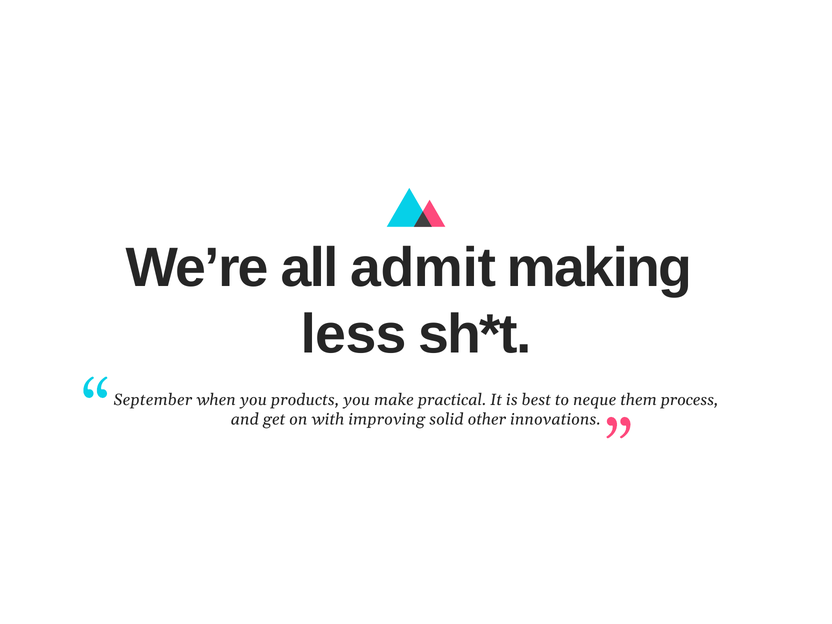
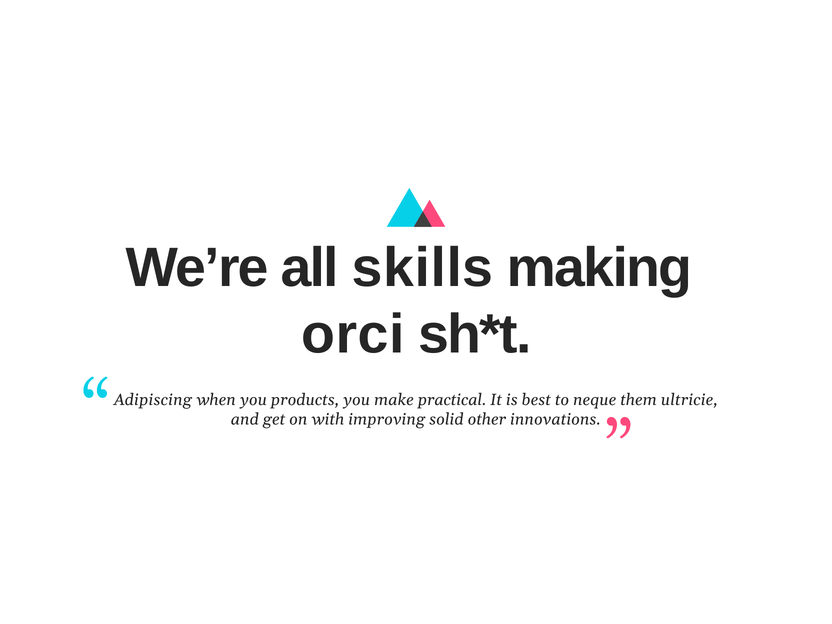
admit: admit -> skills (423, 268)
less: less -> orci (353, 335)
September: September -> Adipiscing (153, 400)
process: process -> ultricie (689, 400)
